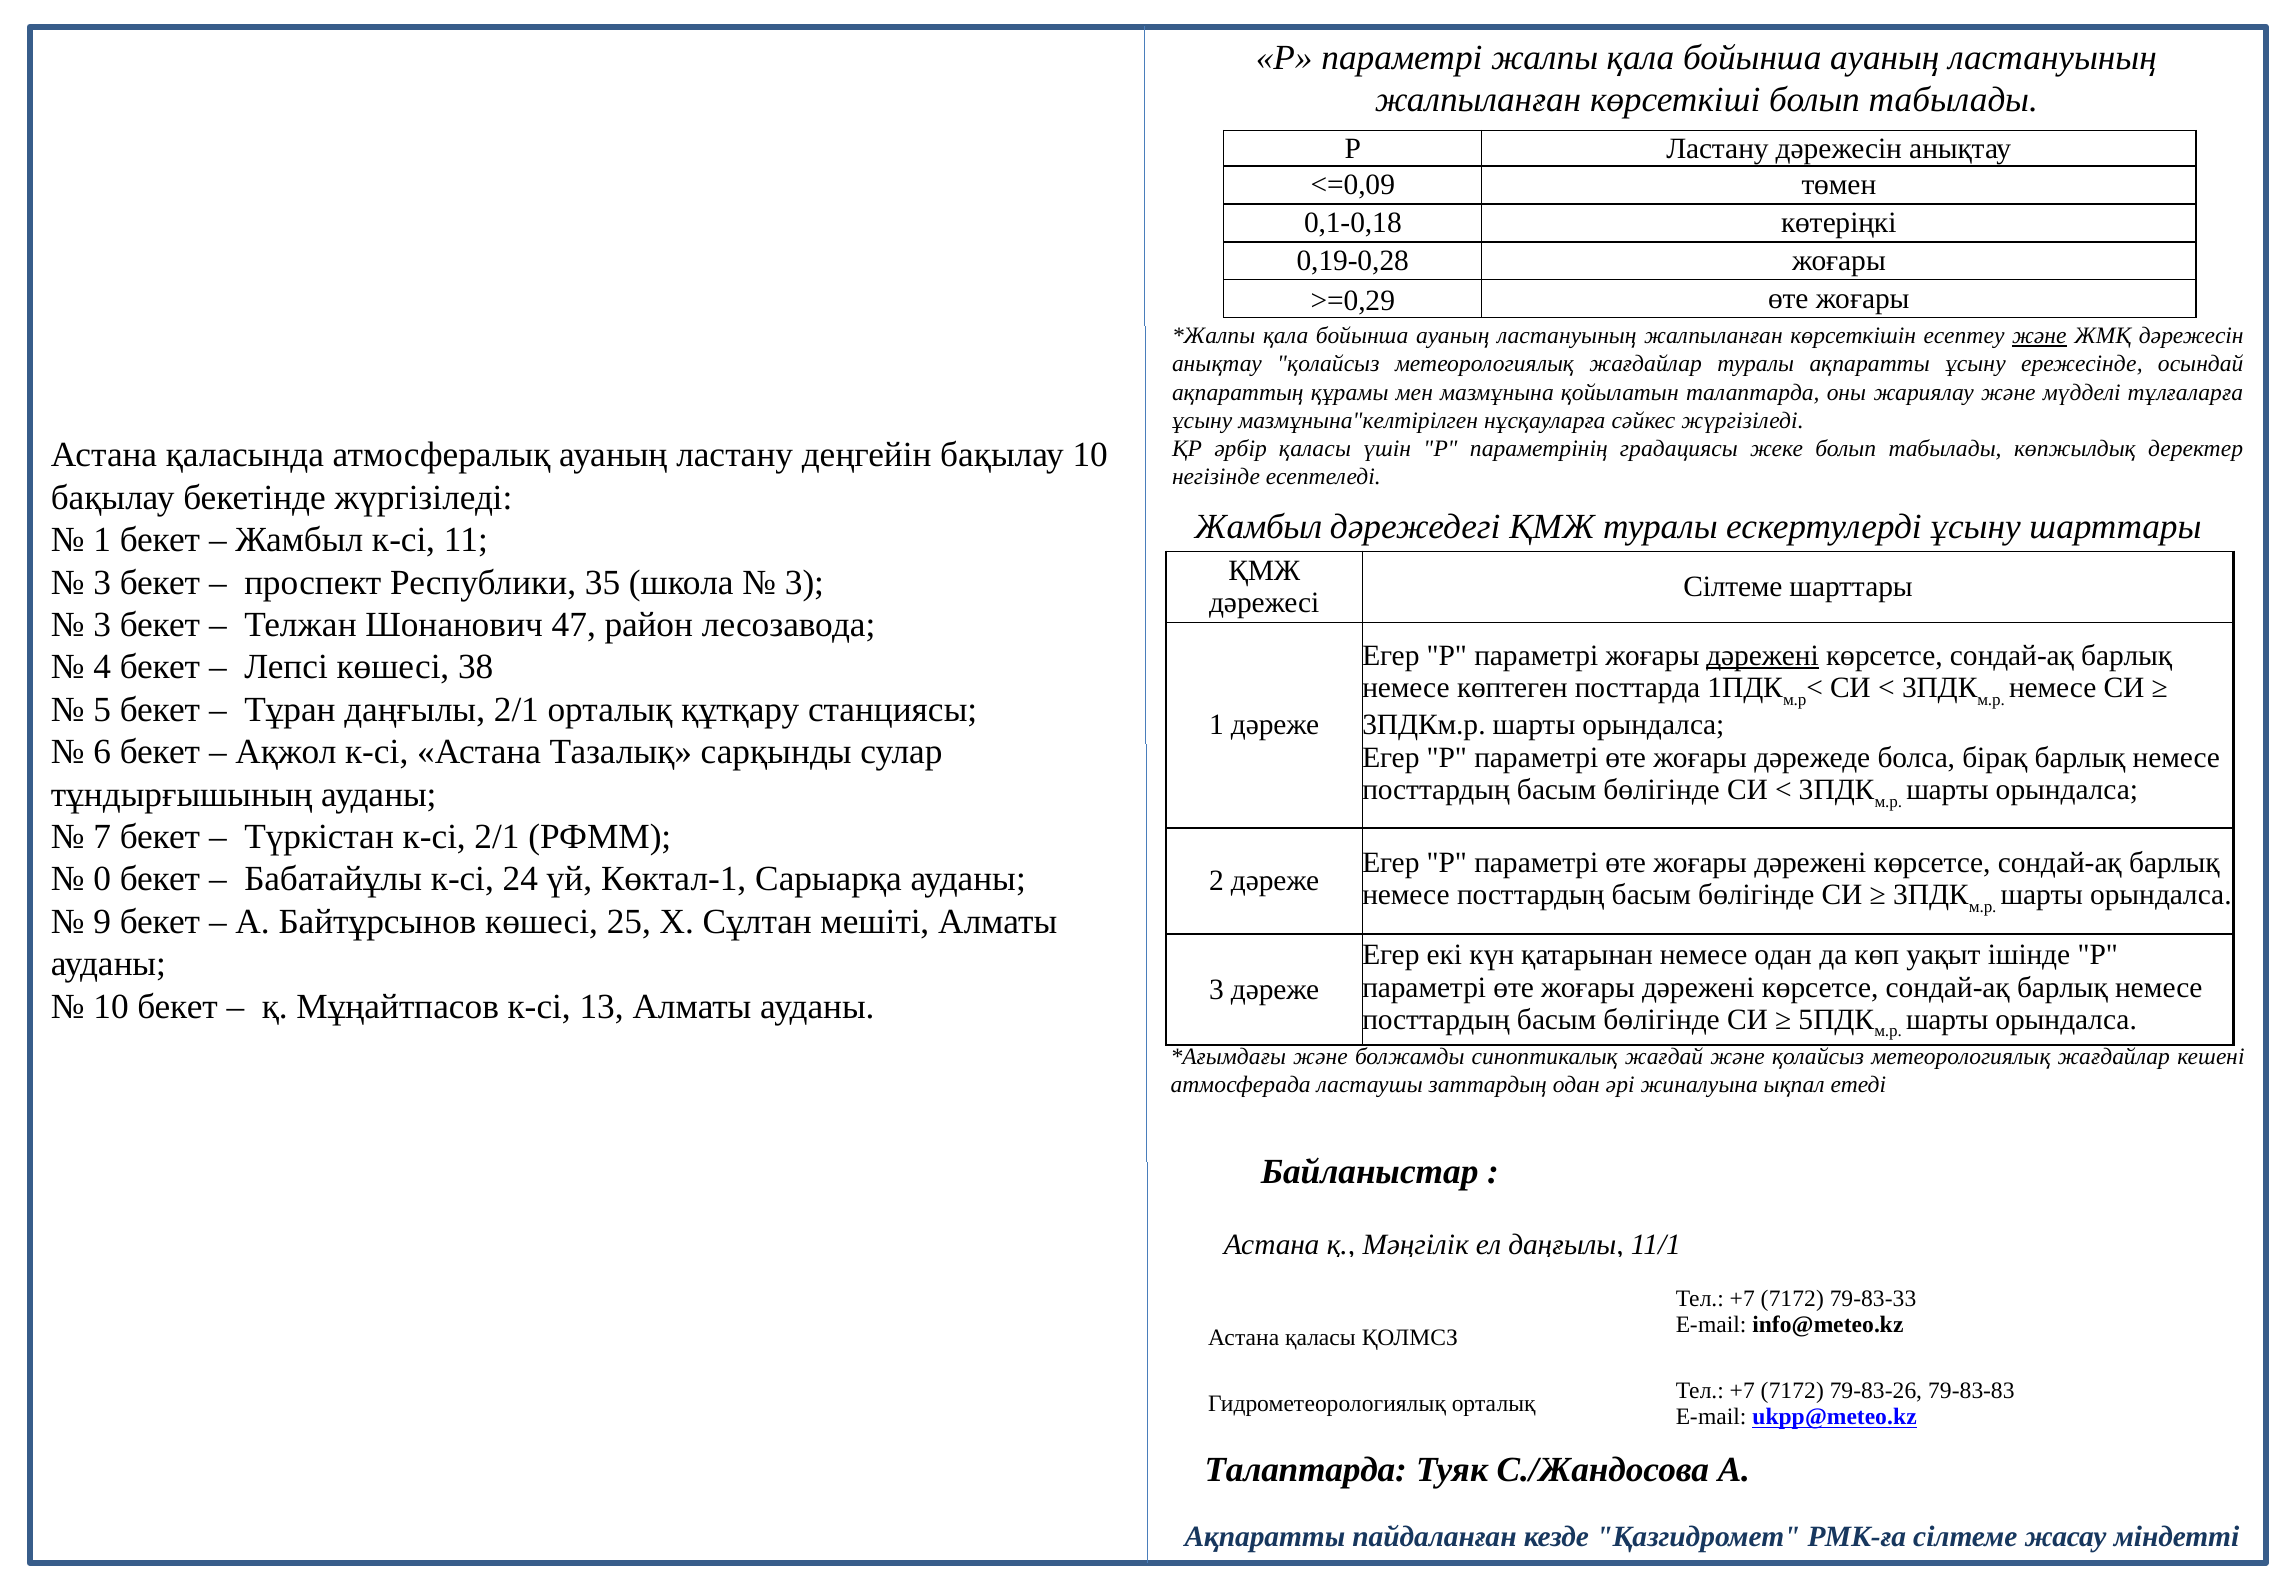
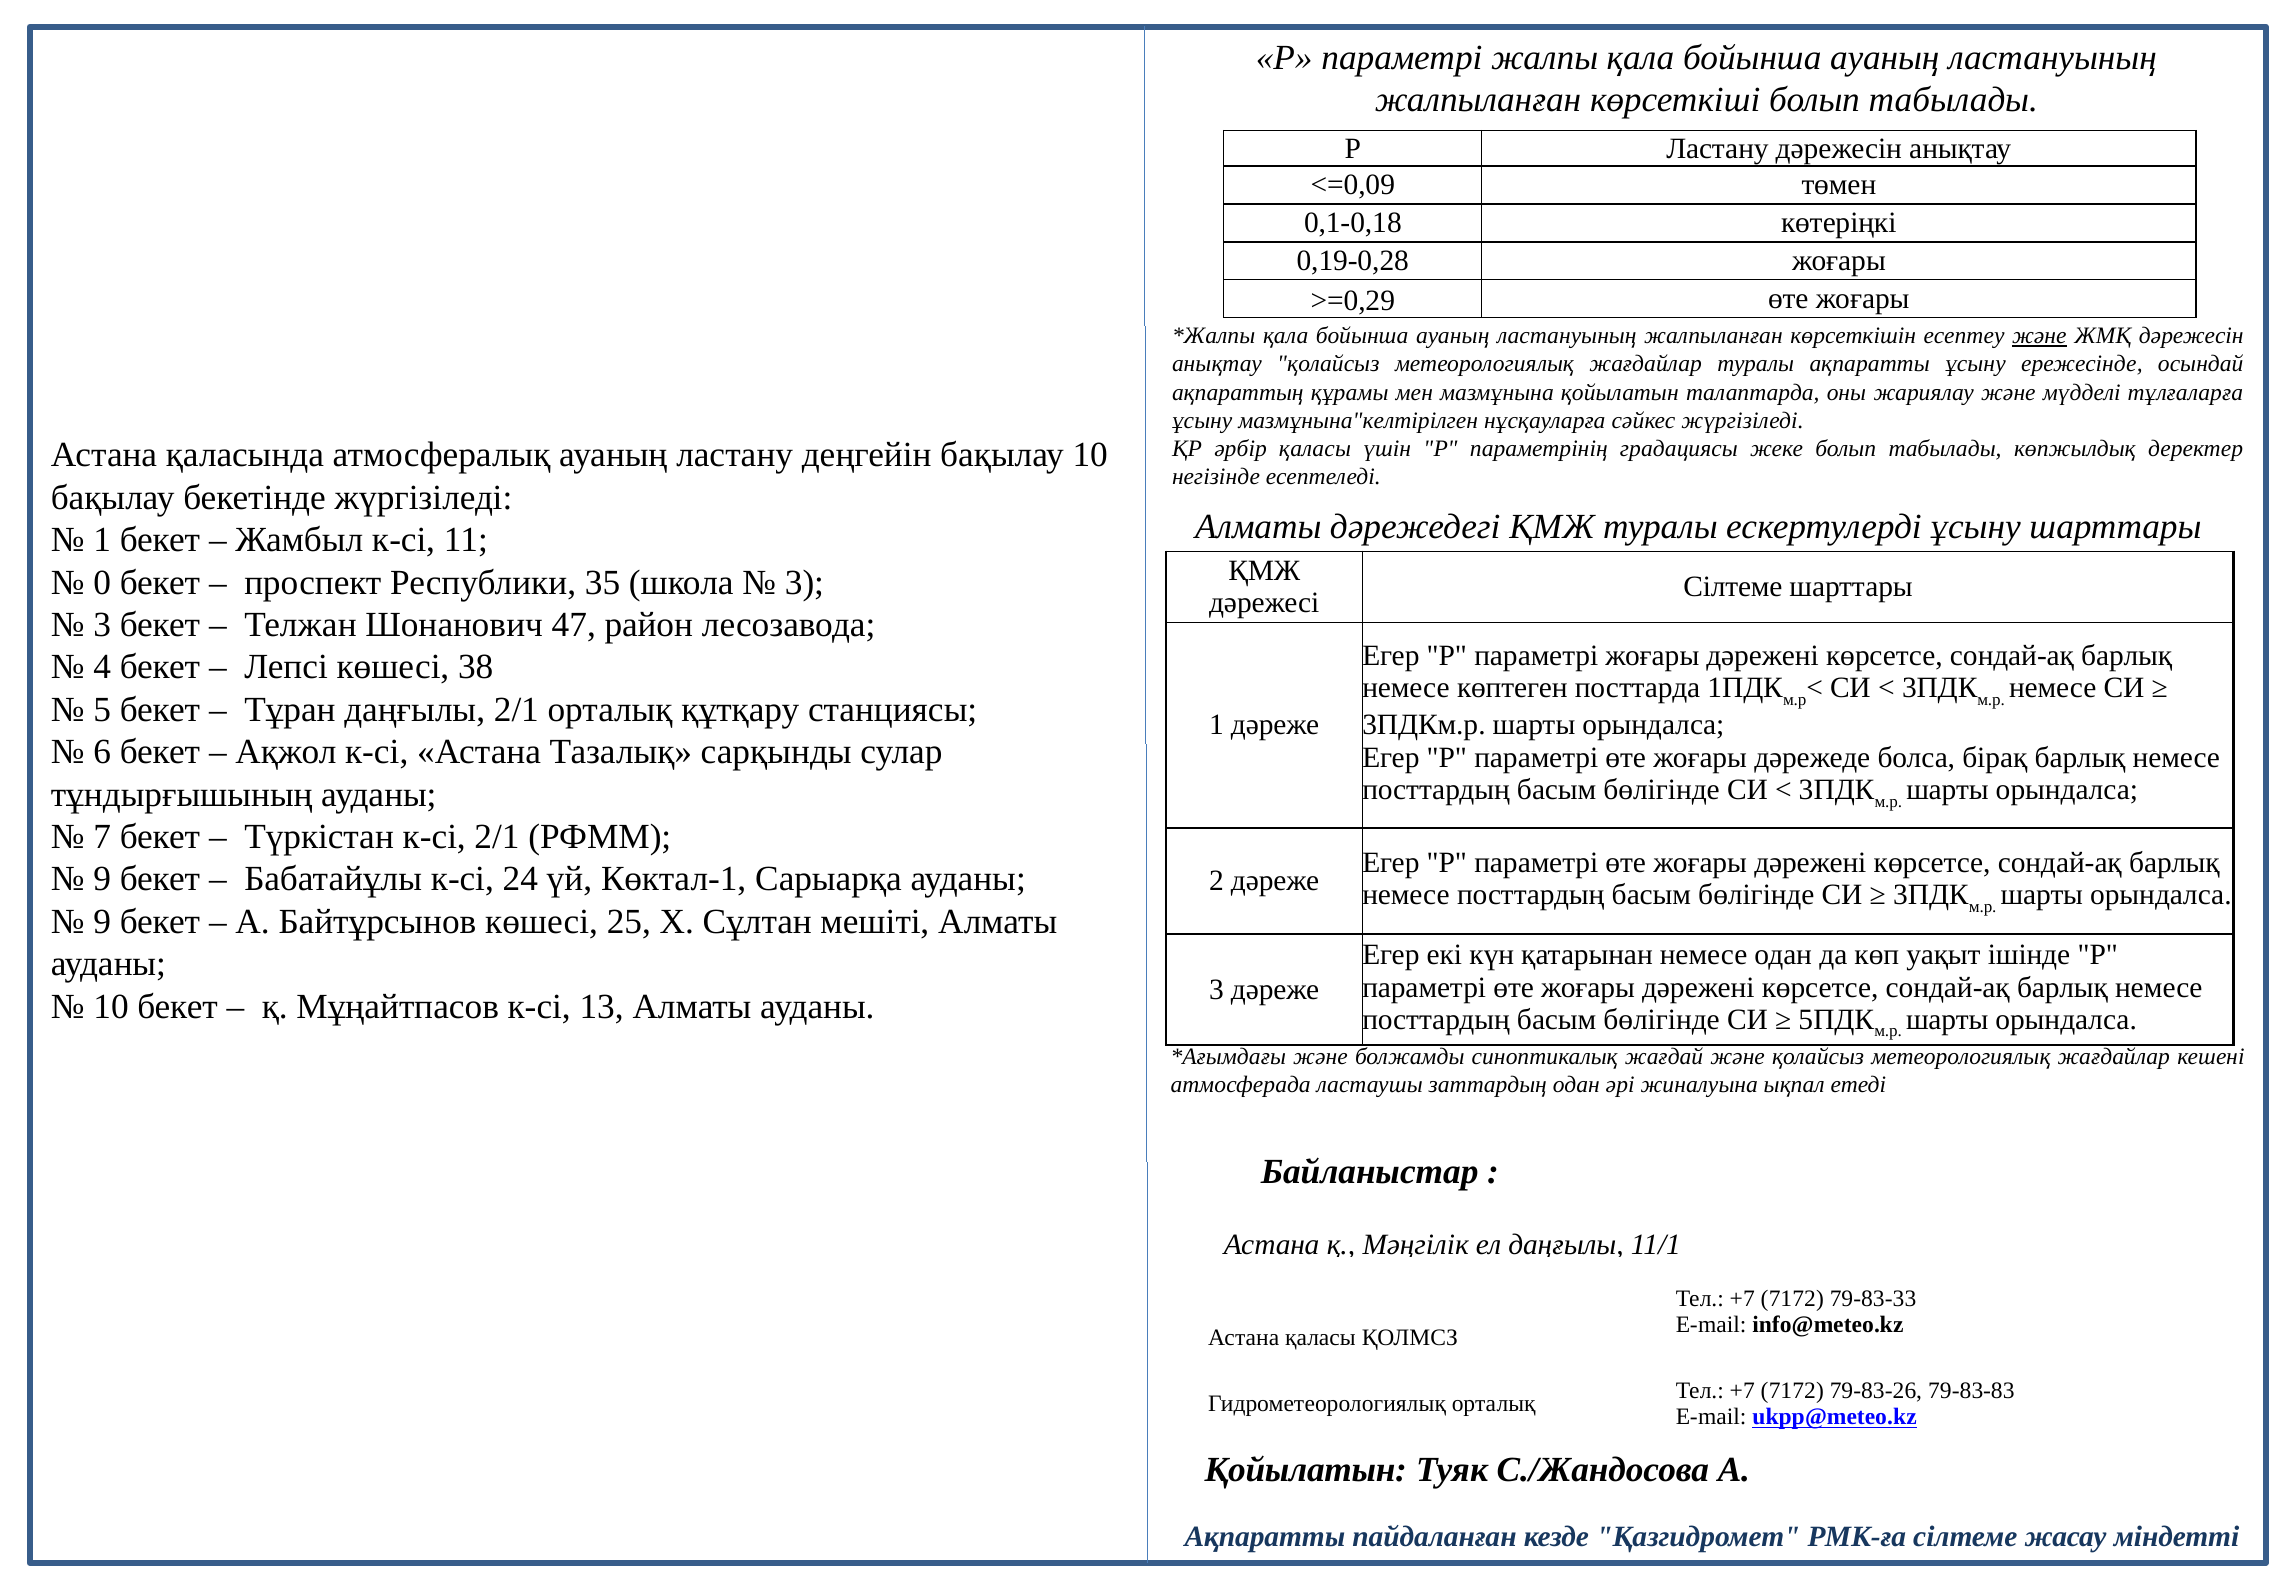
Жамбыл: Жамбыл -> Алматы (1258, 527)
3: 3 -> 0 (102, 582)
дәрежені underline: present -> none (1763, 655)
0: 0 -> 9 (102, 879)
Талаптарда: Талаптарда -> Қойылатын (1306, 1470)
